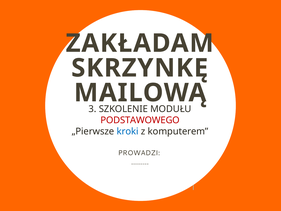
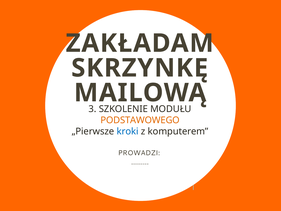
PODSTAWOWEGO colour: red -> orange (140, 120)
